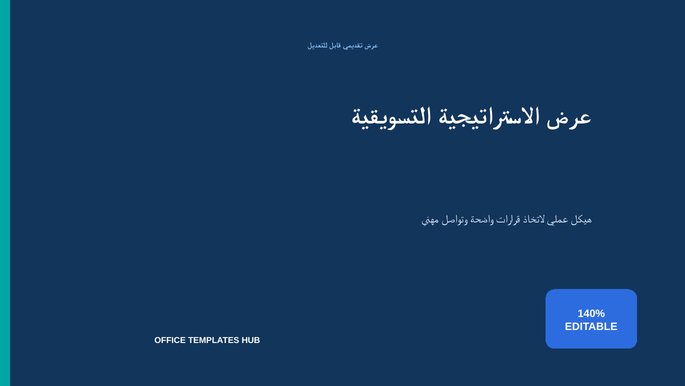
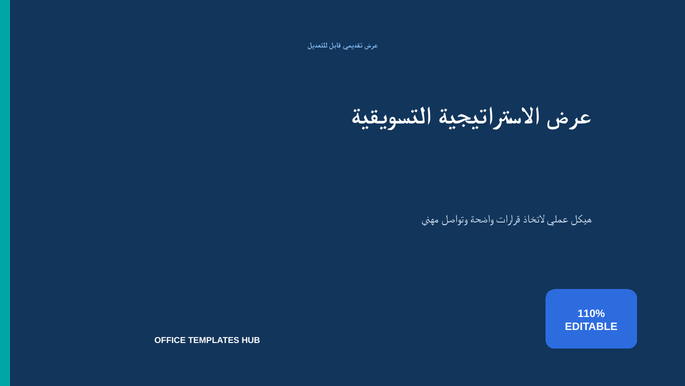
140%: 140% -> 110% (591, 313)
